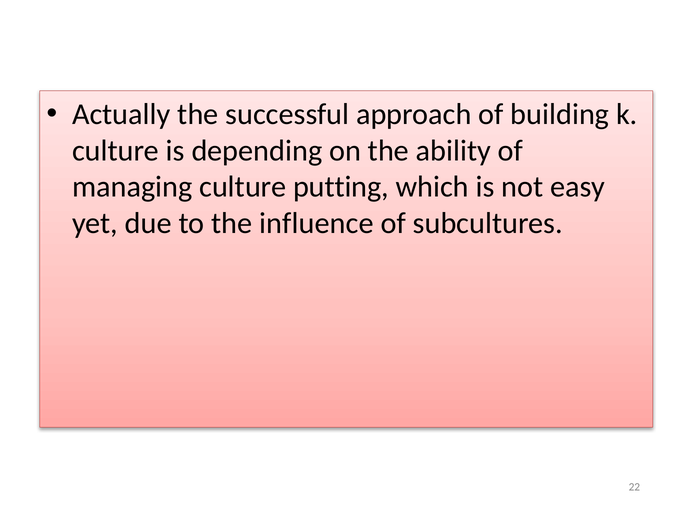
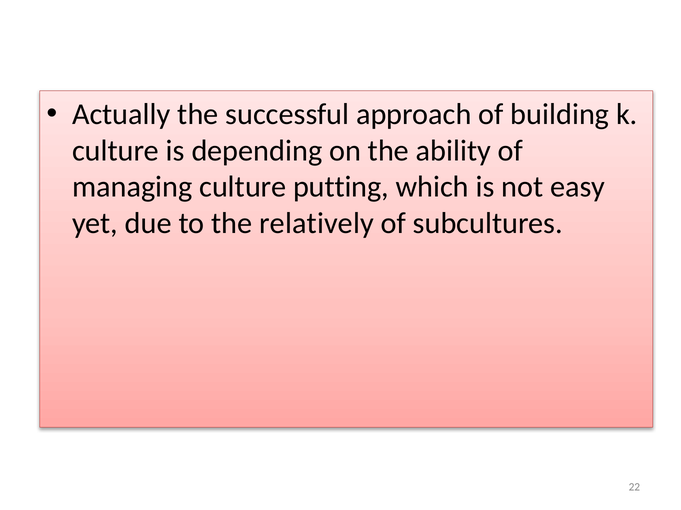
influence: influence -> relatively (317, 223)
